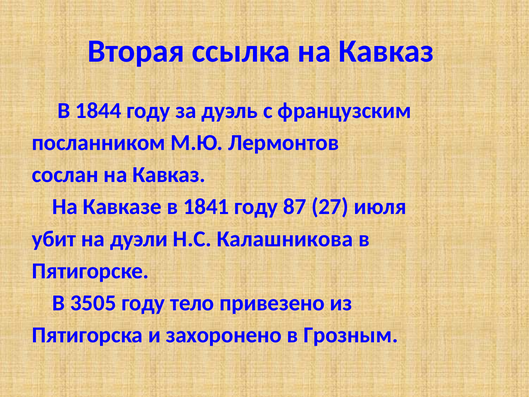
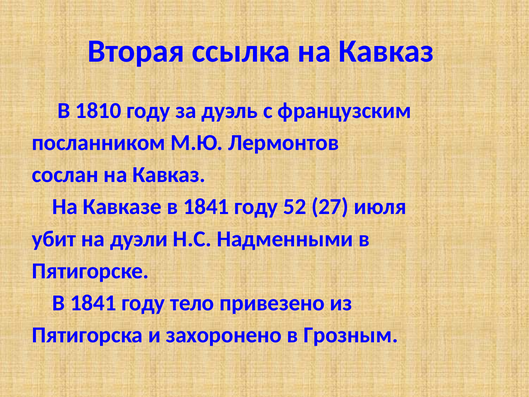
1844: 1844 -> 1810 (98, 110)
87: 87 -> 52 (295, 207)
Калашникова: Калашникова -> Надменными (285, 239)
3505: 3505 -> 1841 (93, 303)
